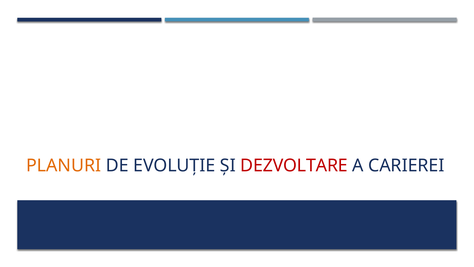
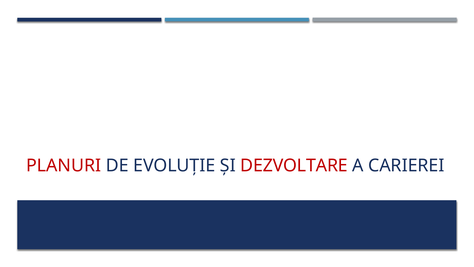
PLANURI colour: orange -> red (64, 165)
